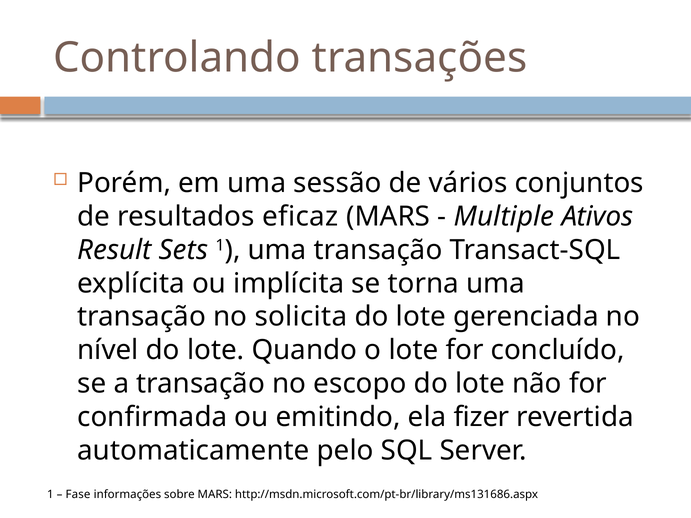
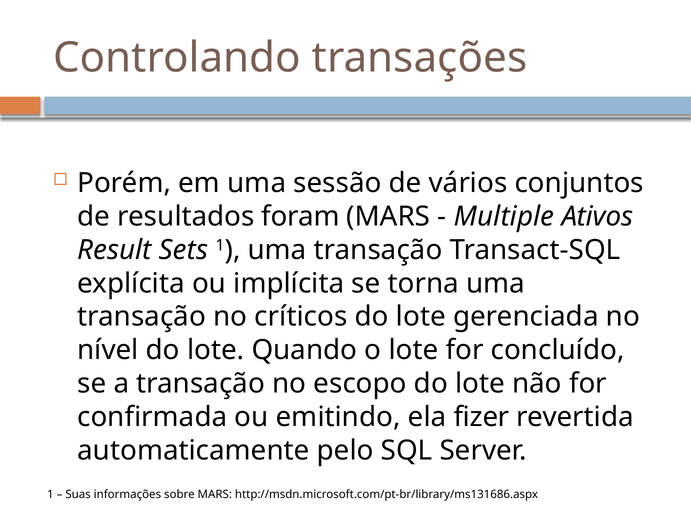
eficaz: eficaz -> foram (301, 217)
solicita: solicita -> críticos (301, 317)
Fase: Fase -> Suas (78, 495)
